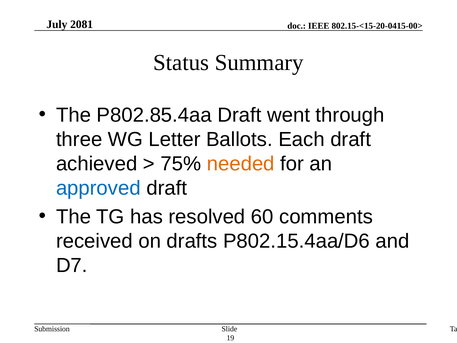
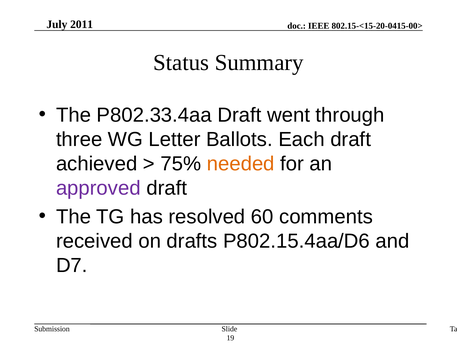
2081: 2081 -> 2011 (82, 24)
P802.85.4aa: P802.85.4aa -> P802.33.4aa (154, 115)
approved colour: blue -> purple (98, 188)
